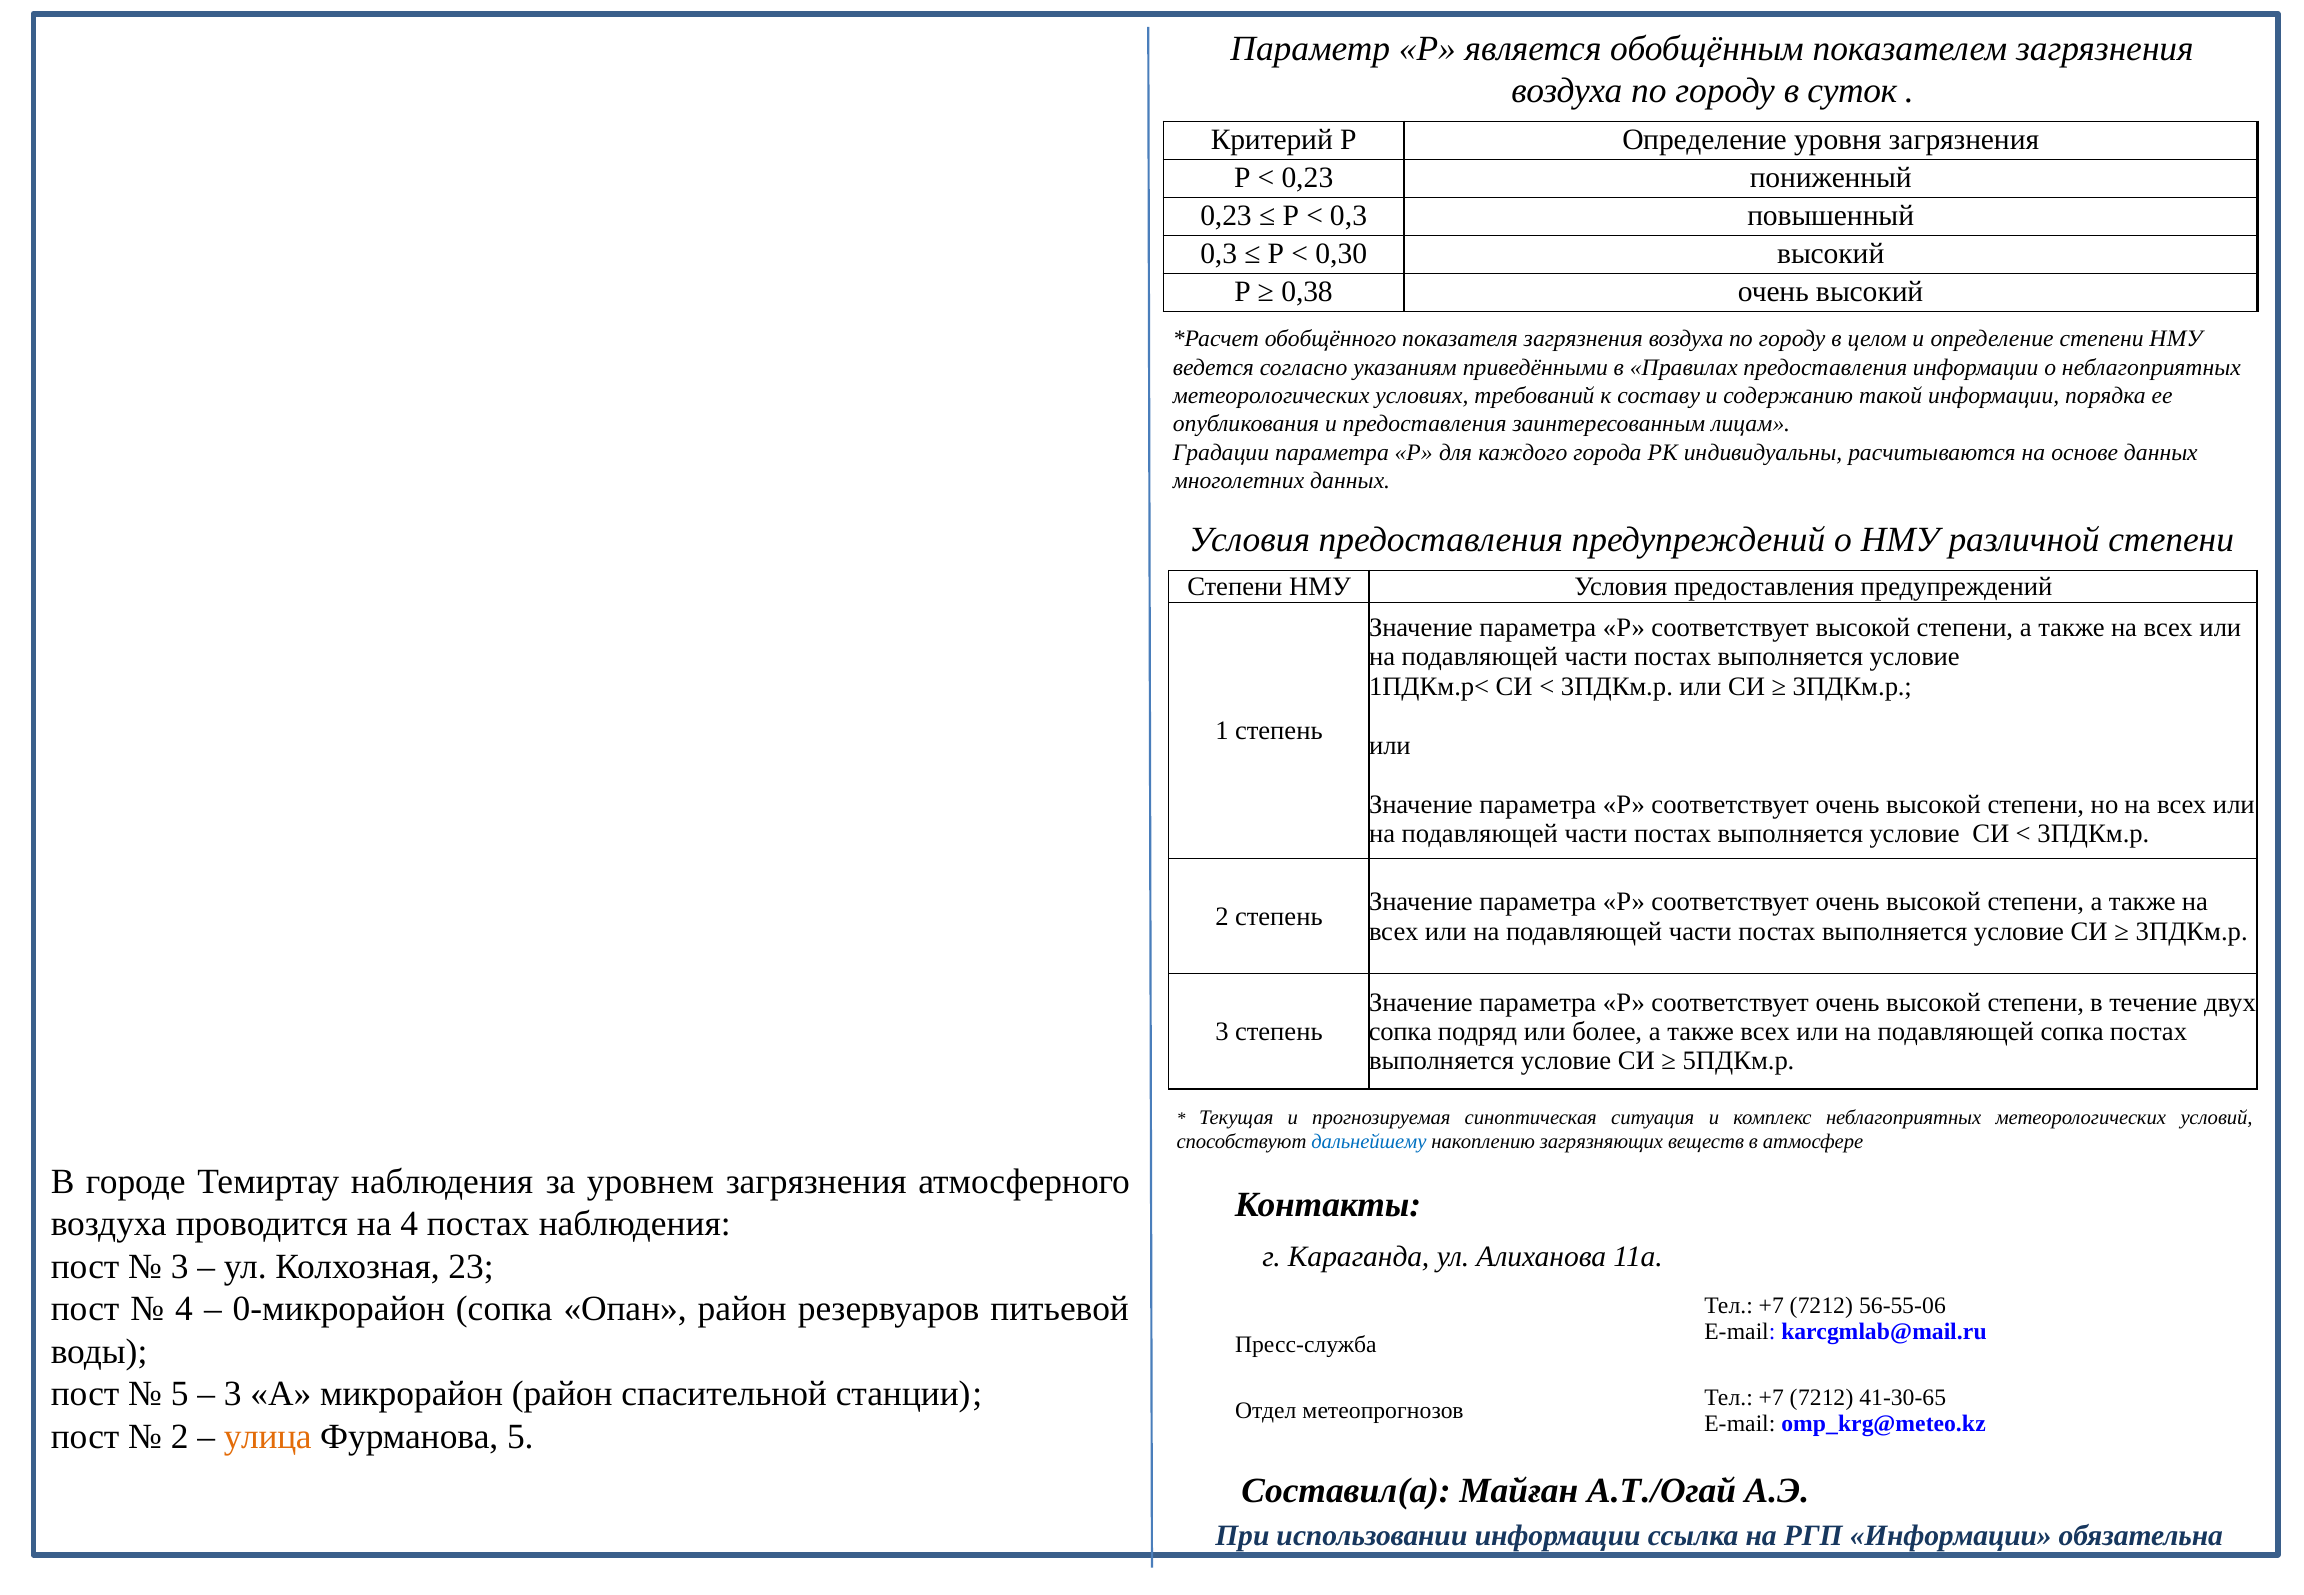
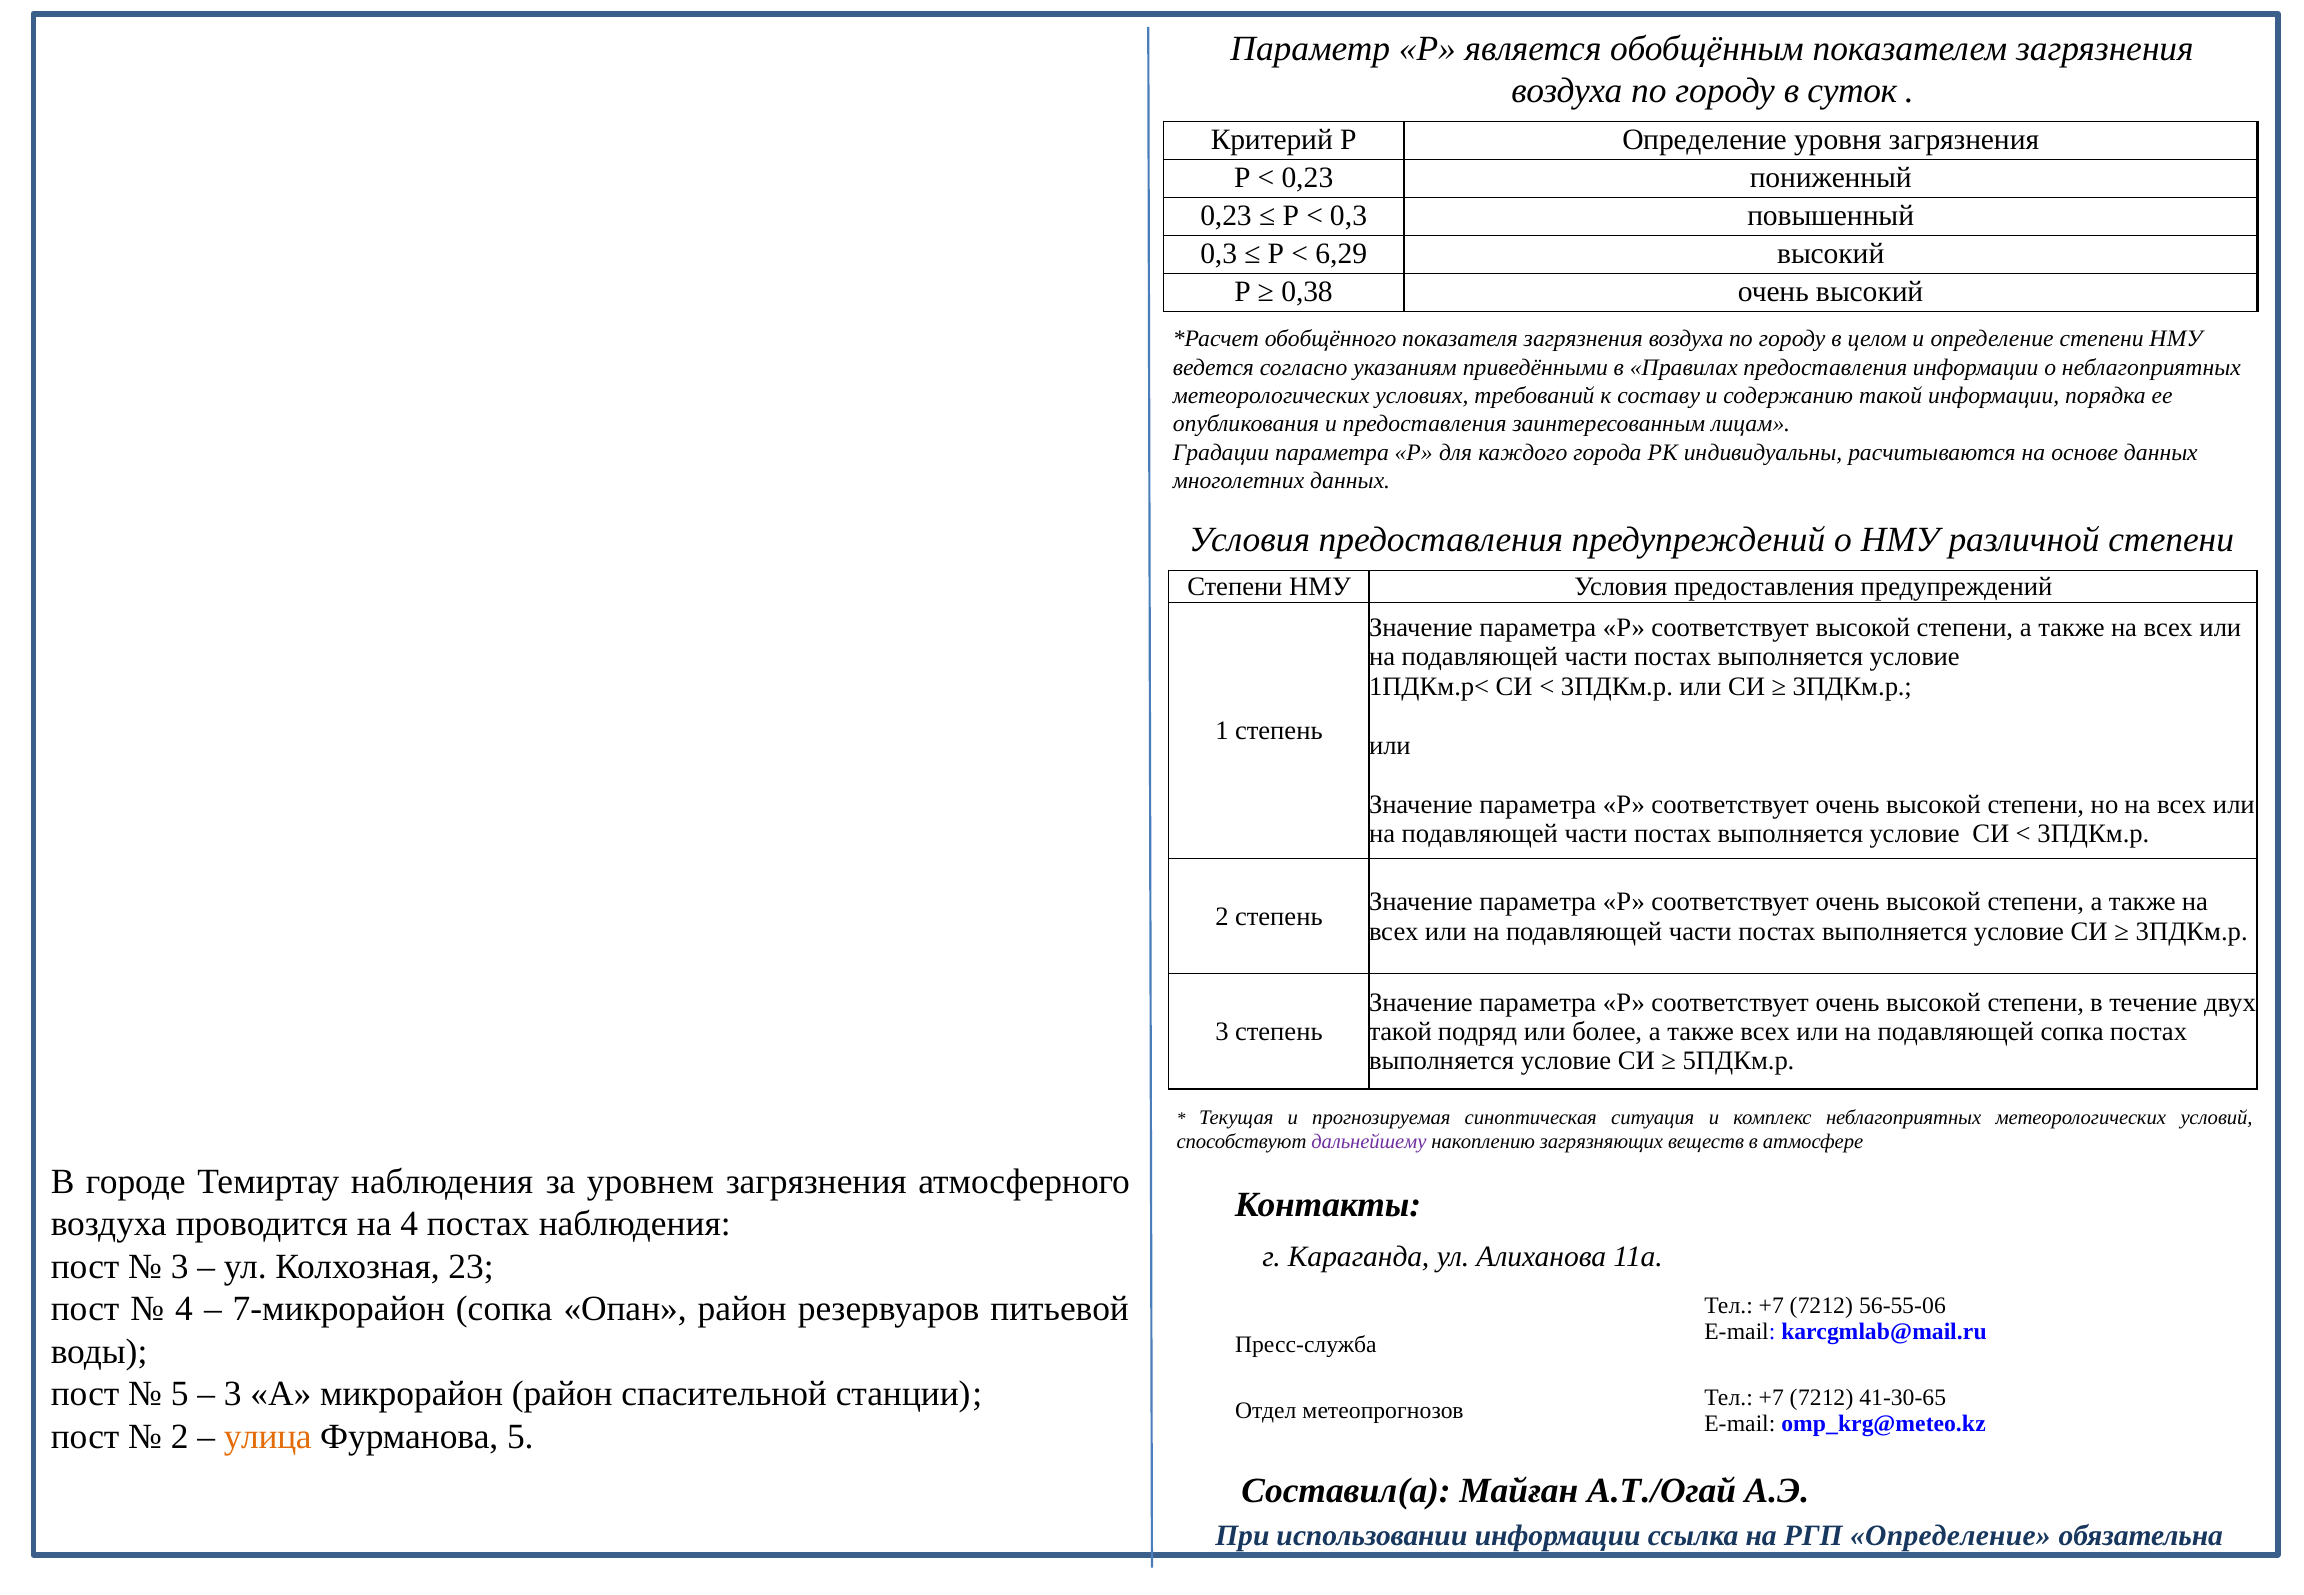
0,30: 0,30 -> 6,29 (1341, 254)
сопка: сопка -> такой (1400, 1032)
дальнейшему colour: blue -> purple (1369, 1142)
0-микрорайон: 0-микрорайон -> 7-микрорайон (339, 1309)
РГП Информации: Информации -> Определение (1950, 1536)
